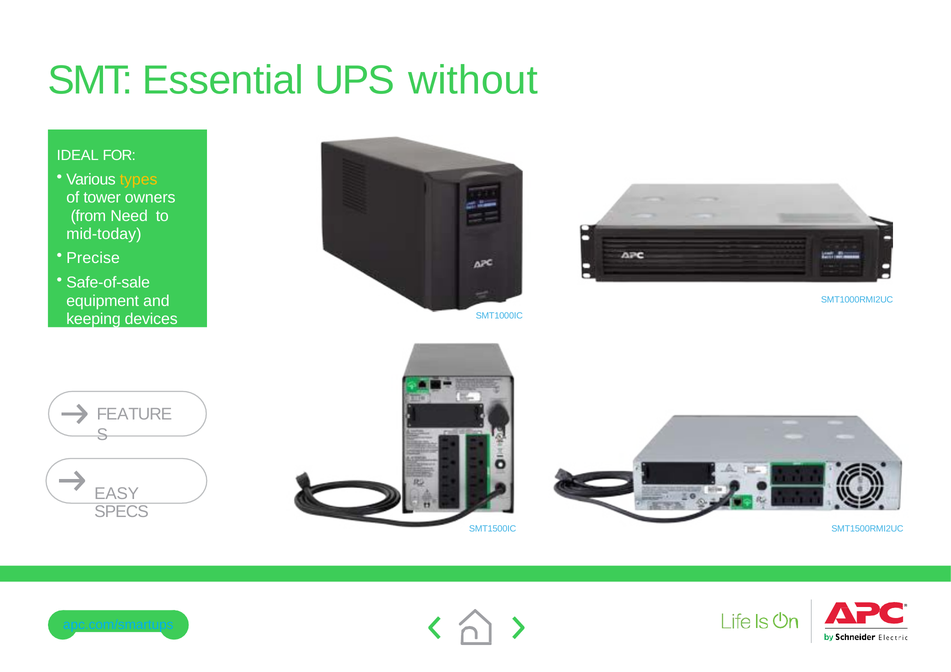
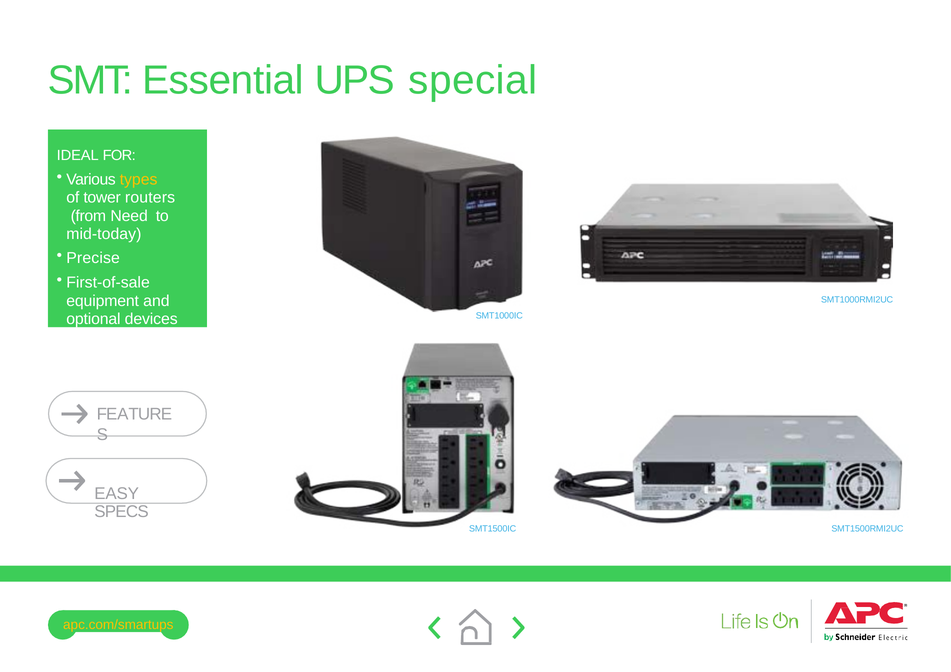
without: without -> special (473, 81)
owners: owners -> routers (150, 198)
Safe-of-sale: Safe-of-sale -> First-of-sale (108, 283)
keeping: keeping -> optional (93, 319)
apc.com/smartups colour: light blue -> yellow (118, 626)
